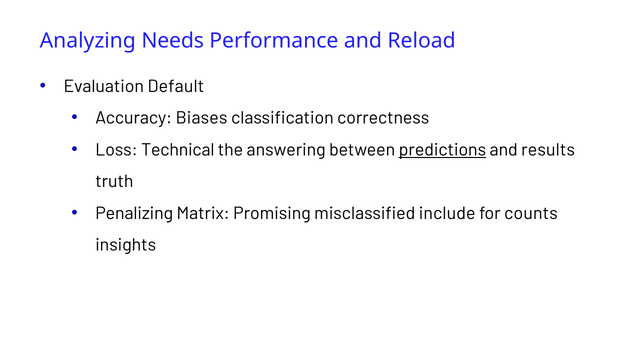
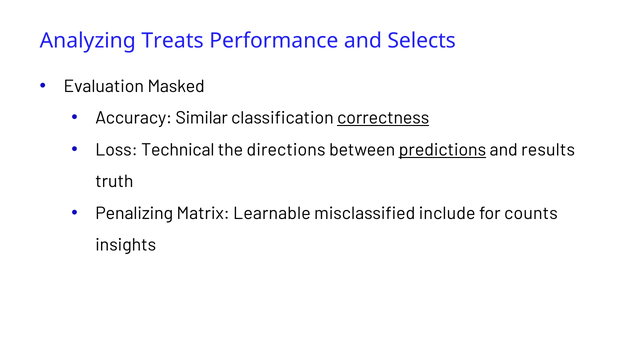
Needs: Needs -> Treats (173, 41)
Reload: Reload -> Selects (422, 41)
Default: Default -> Masked (176, 86)
Biases: Biases -> Similar (202, 118)
correctness underline: none -> present (383, 118)
answering: answering -> directions (286, 150)
Promising: Promising -> Learnable (272, 213)
